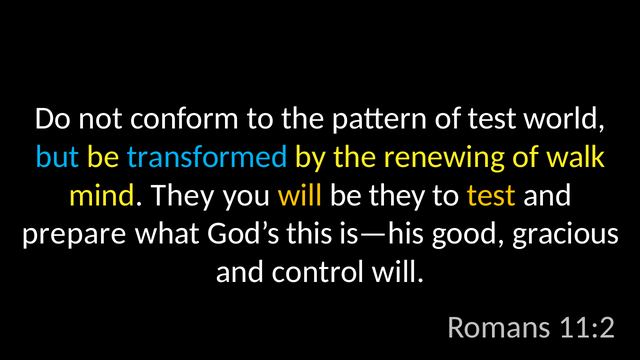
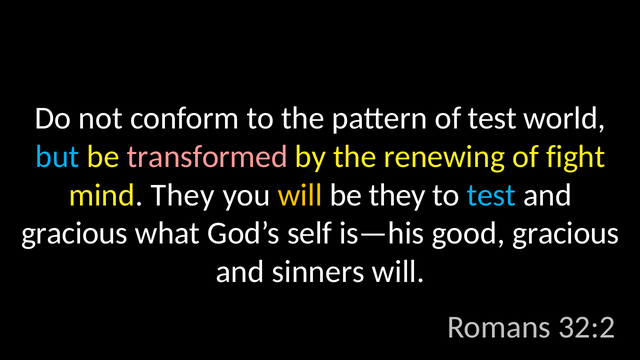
transformed colour: light blue -> pink (207, 157)
walk: walk -> fight (576, 157)
test colour: yellow -> light blue (491, 195)
prepare: prepare -> gracious (74, 233)
this: this -> self (310, 233)
control: control -> sinners (318, 272)
11:2: 11:2 -> 32:2 (587, 327)
